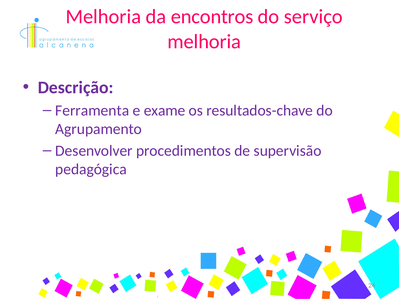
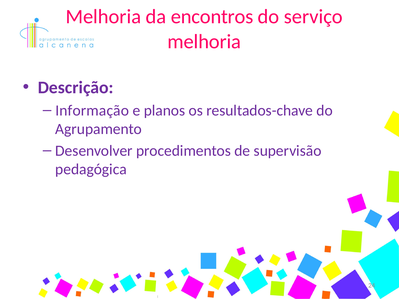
Ferramenta: Ferramenta -> Informação (92, 110)
exame: exame -> planos (165, 110)
